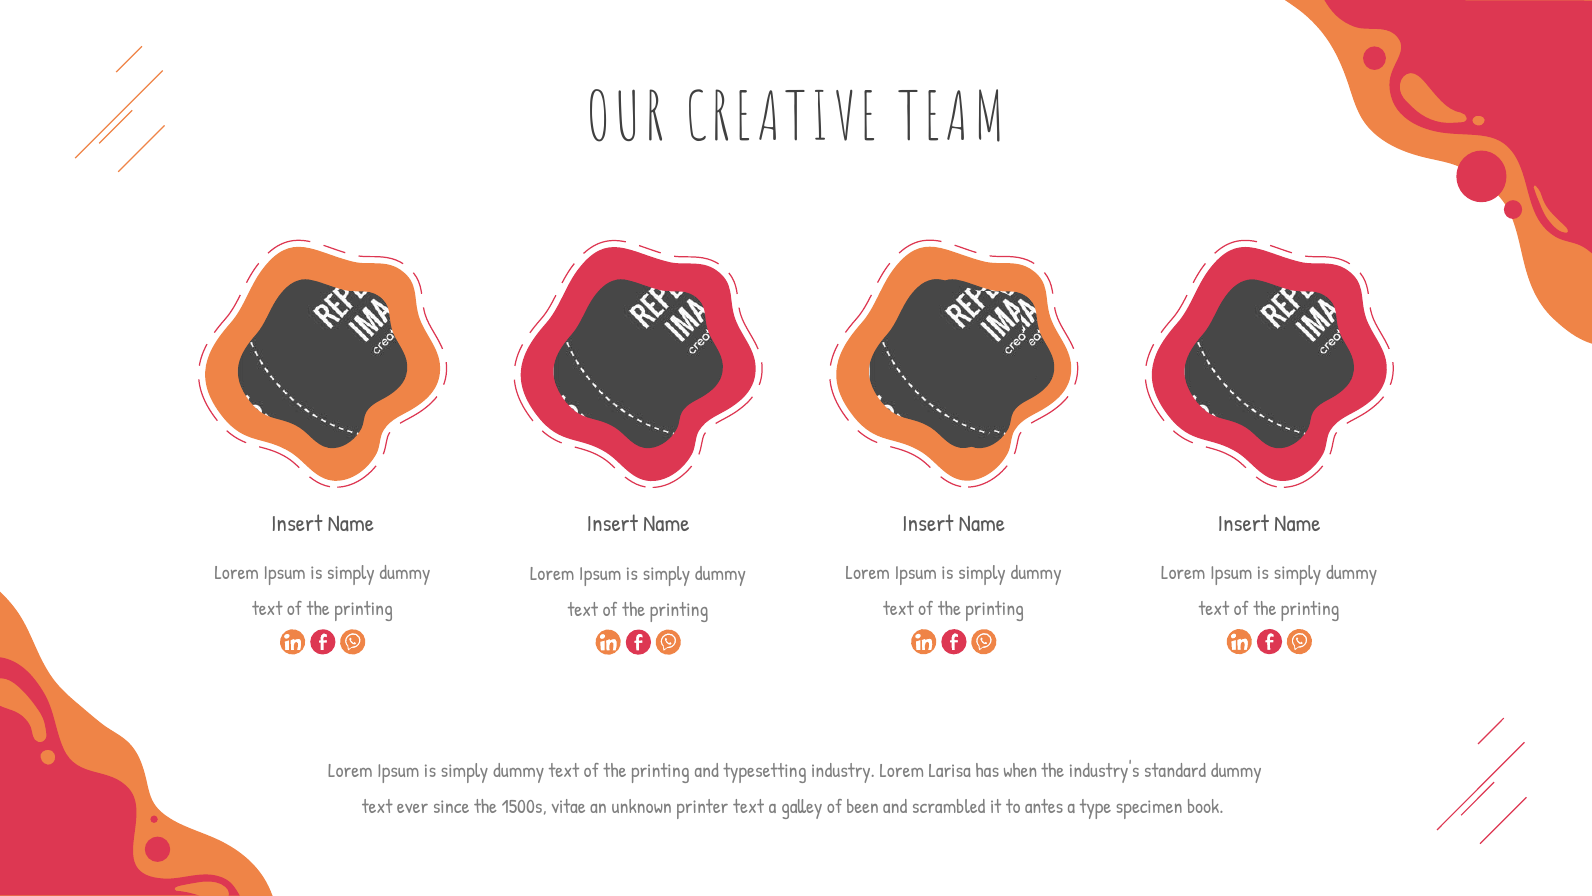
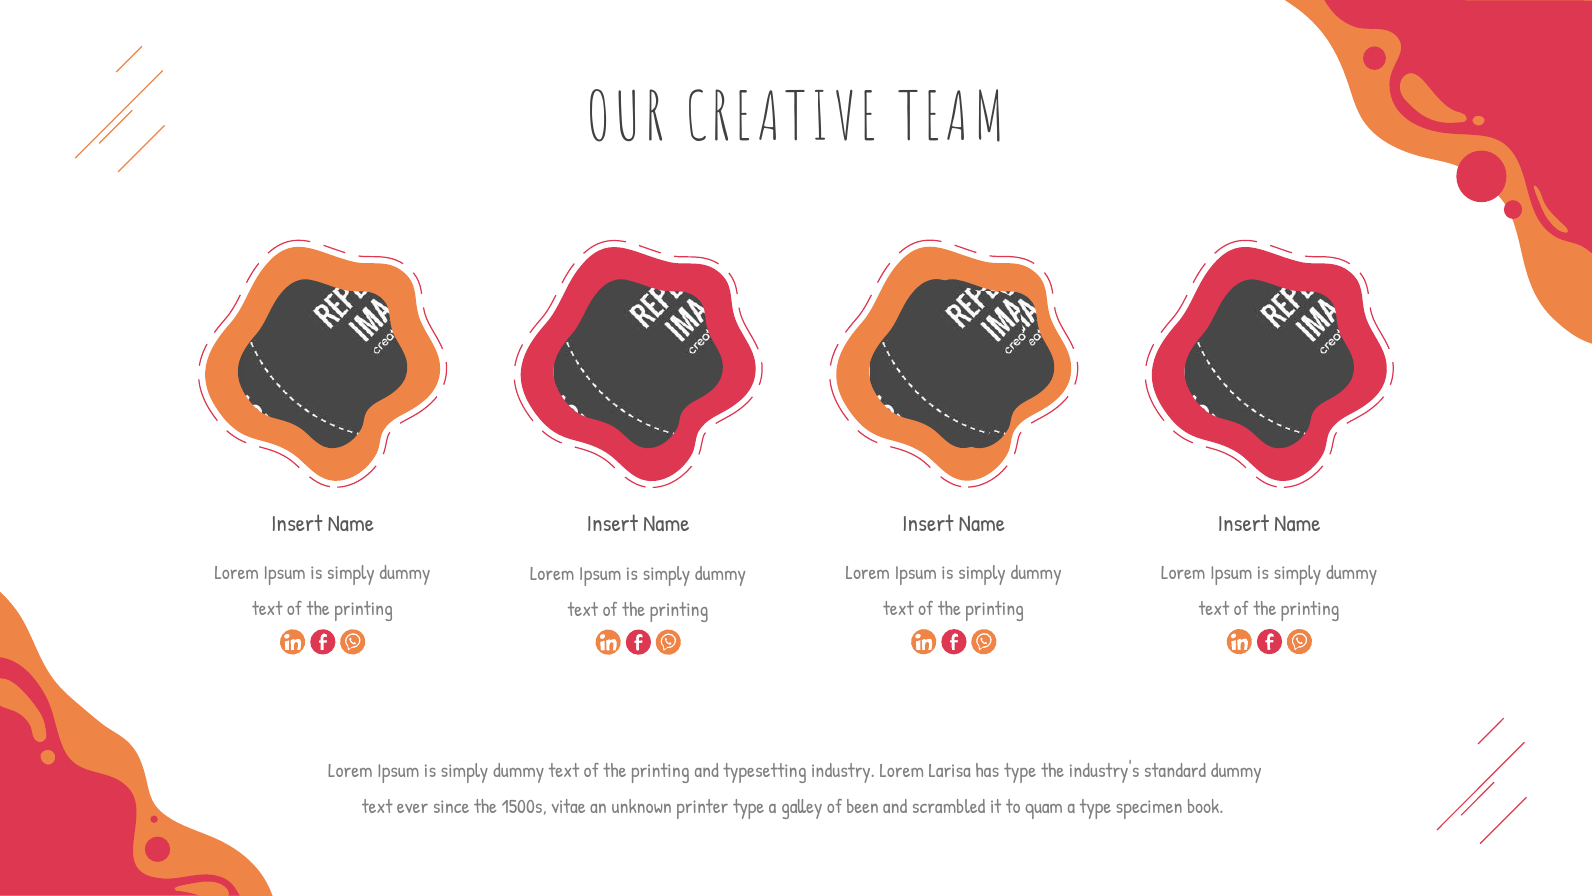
has when: when -> type (1020, 771)
printer text: text -> type (749, 807)
antes: antes -> quam (1044, 807)
